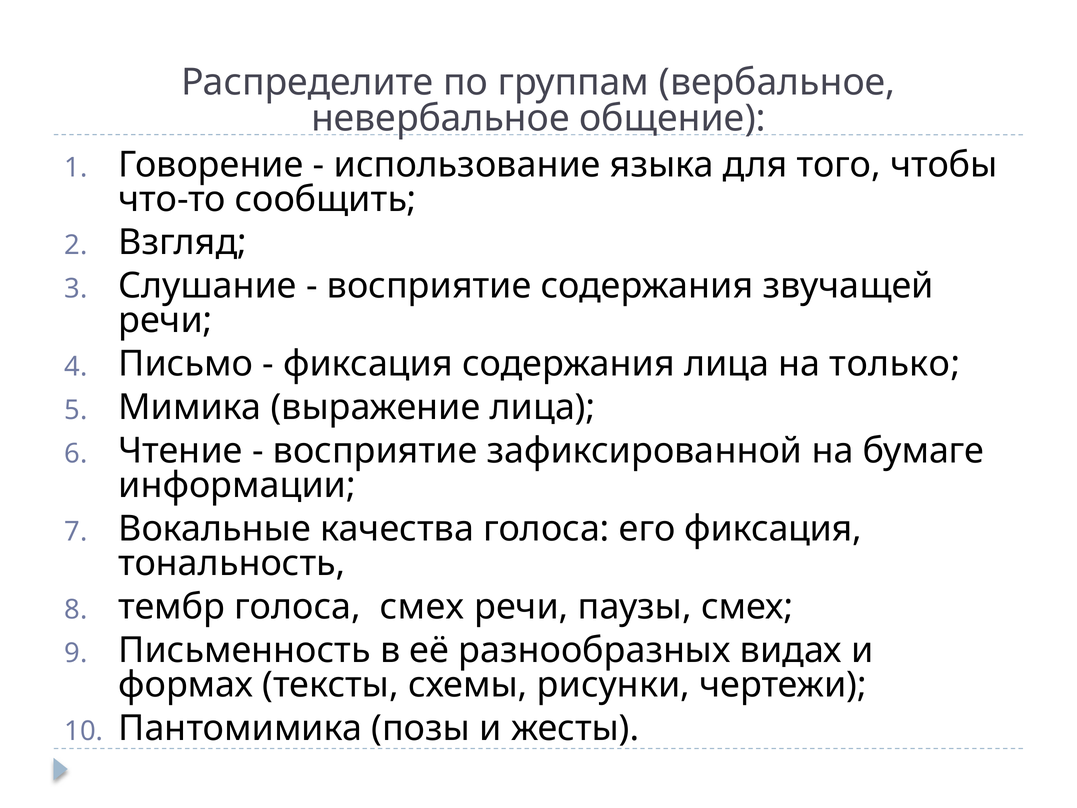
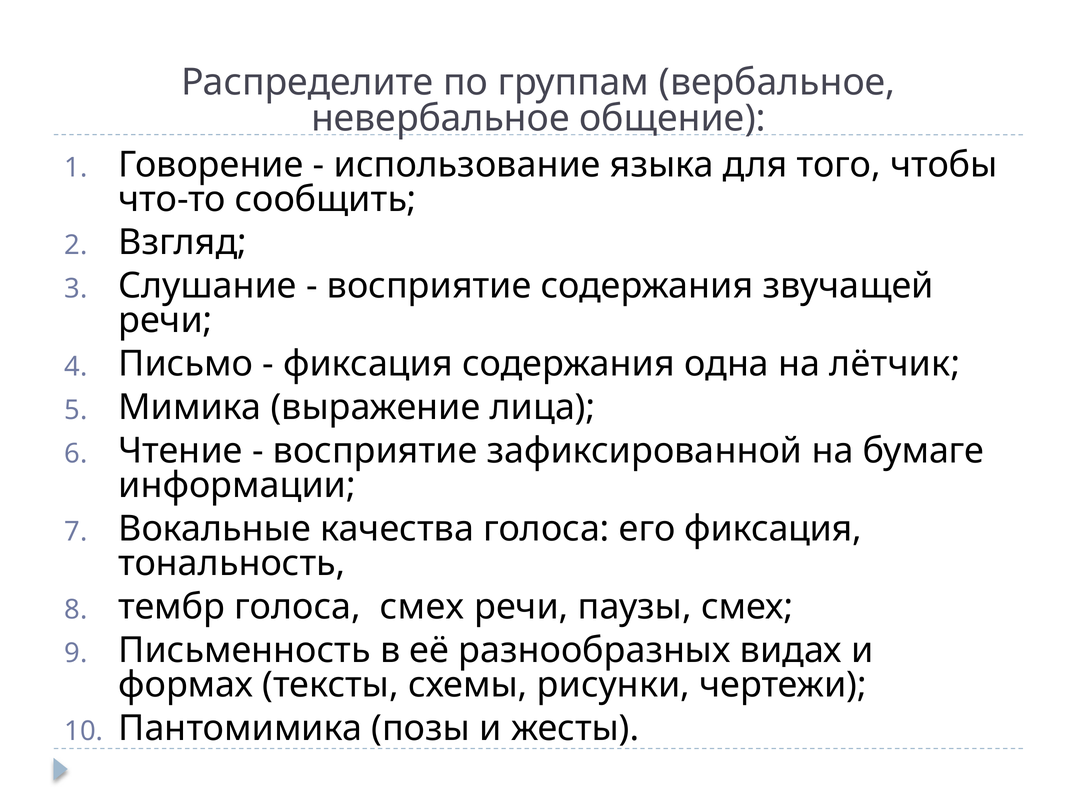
содержания лица: лица -> одна (727, 364)
только: только -> лётчик (895, 364)
